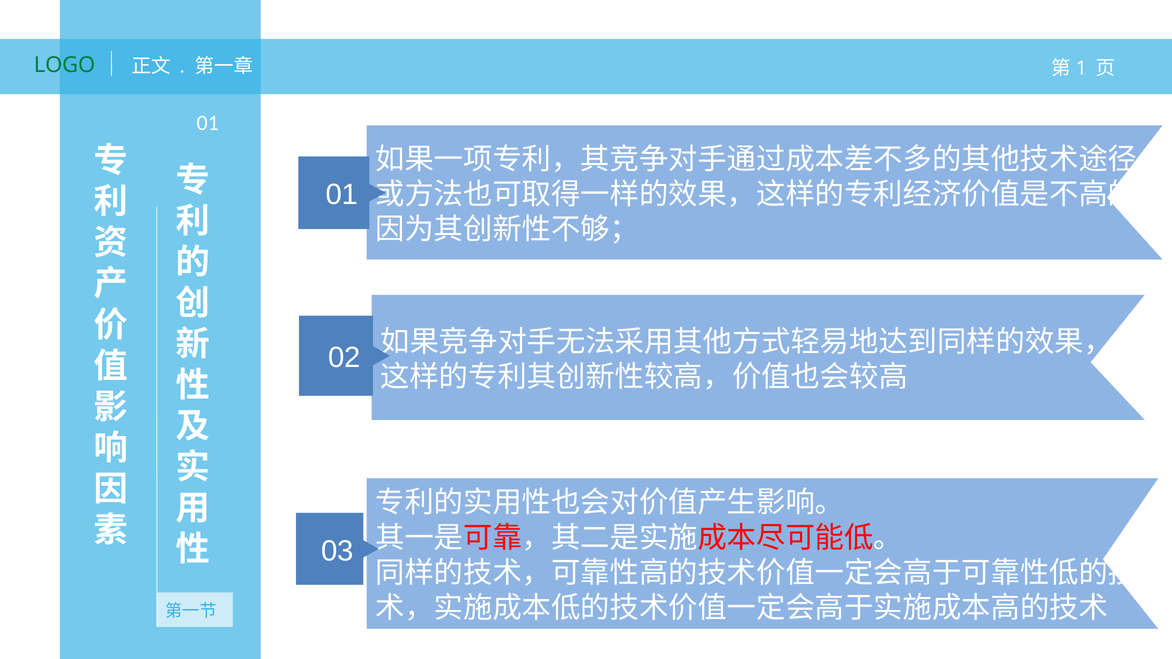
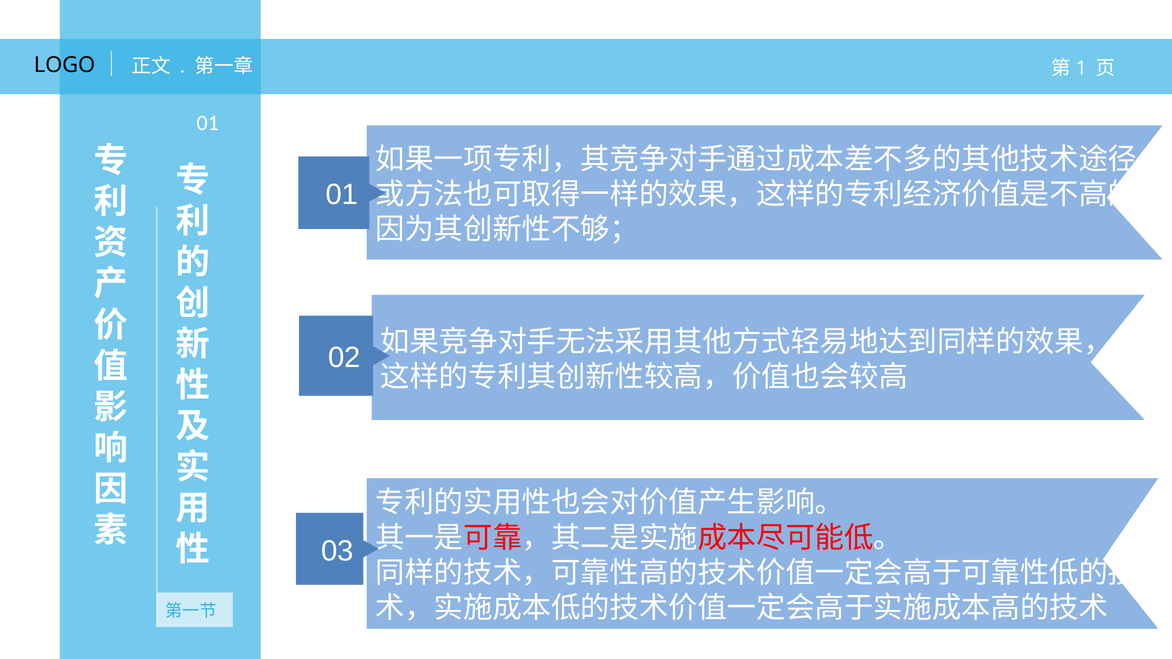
LOGO colour: green -> black (65, 65)
